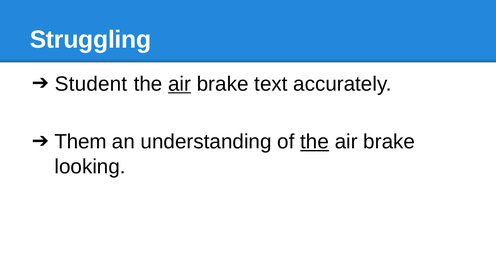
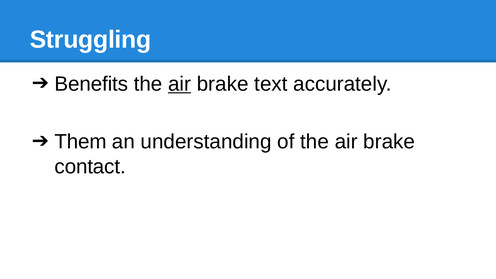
Student: Student -> Benefits (91, 84)
the underline: present -> none (315, 142)
looking: looking -> contact (90, 167)
